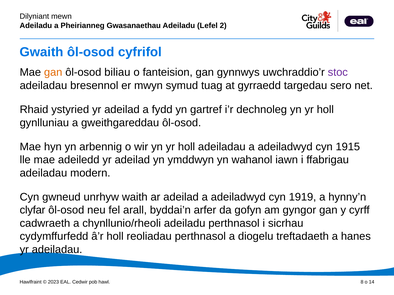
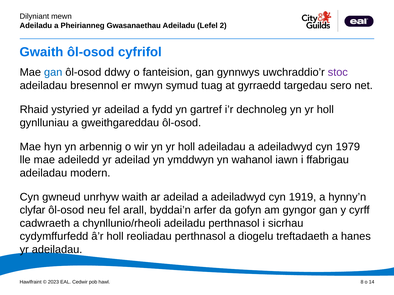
gan colour: orange -> blue (53, 72)
biliau: biliau -> ddwy (117, 72)
1915: 1915 -> 1979 (348, 147)
